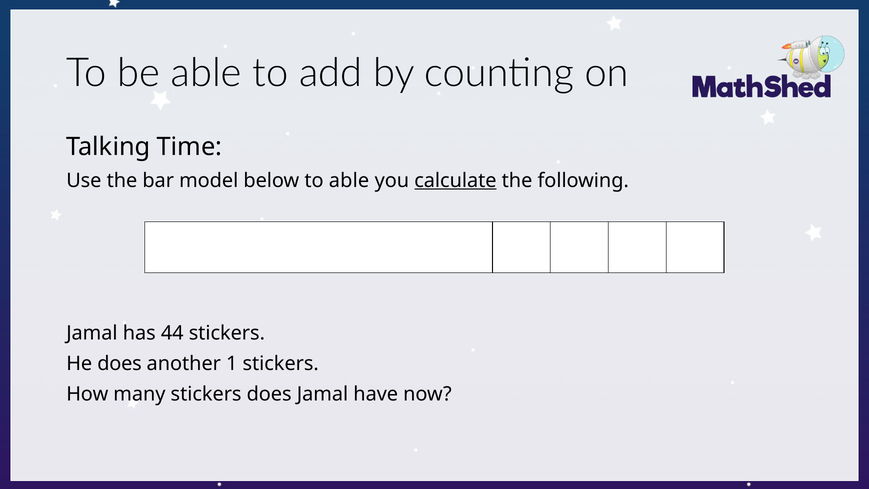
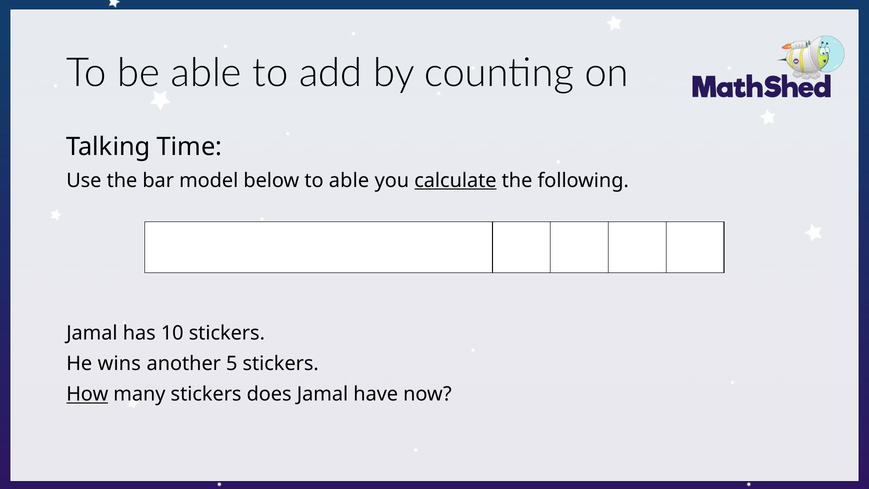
44: 44 -> 10 (172, 333)
He does: does -> wins (119, 364)
1: 1 -> 5 (232, 364)
How underline: none -> present (87, 394)
